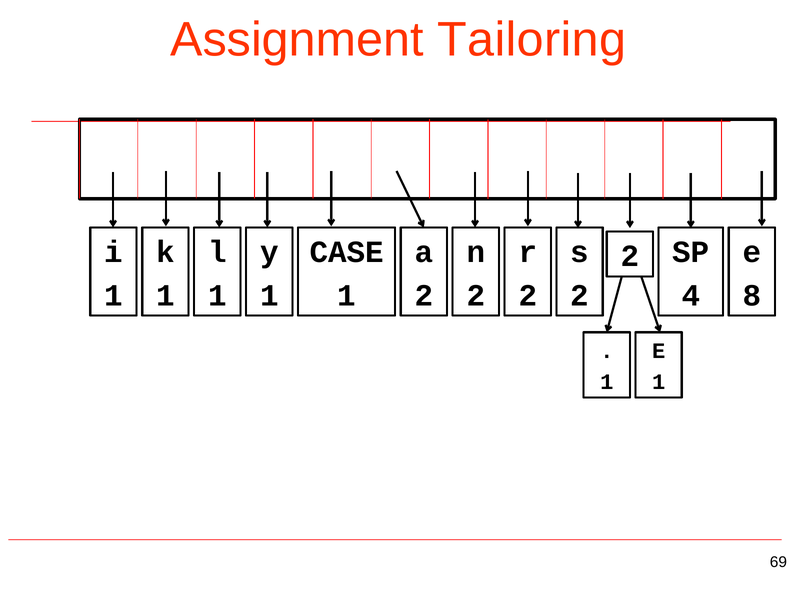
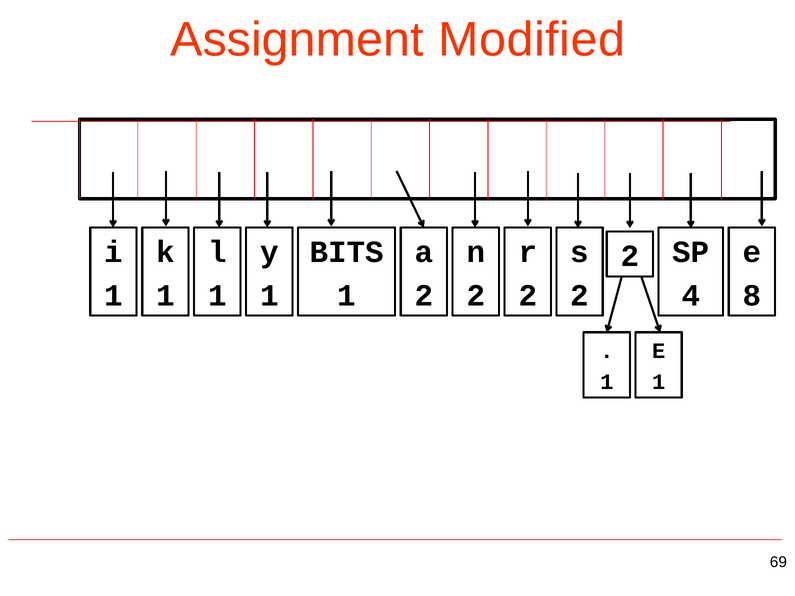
Tailoring: Tailoring -> Modified (532, 40)
CASE: CASE -> BITS (347, 252)
